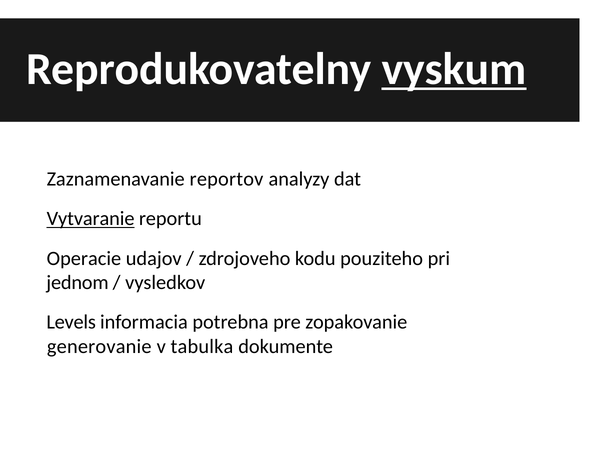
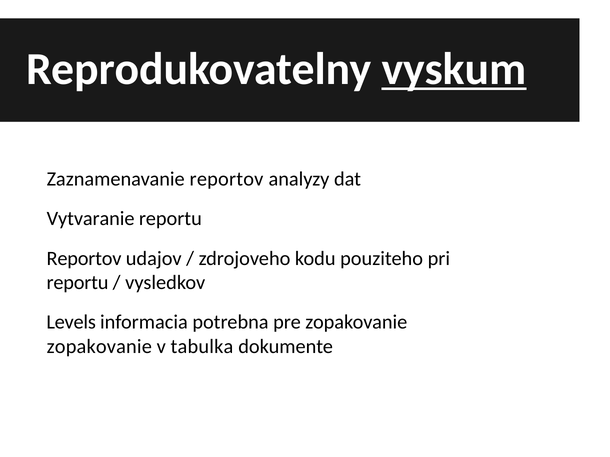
Vytvaranie underline: present -> none (91, 219)
Operacie: Operacie -> Reportov (84, 259)
jednom: jednom -> reportu (77, 283)
generovanie: generovanie -> zopakovanie (99, 347)
